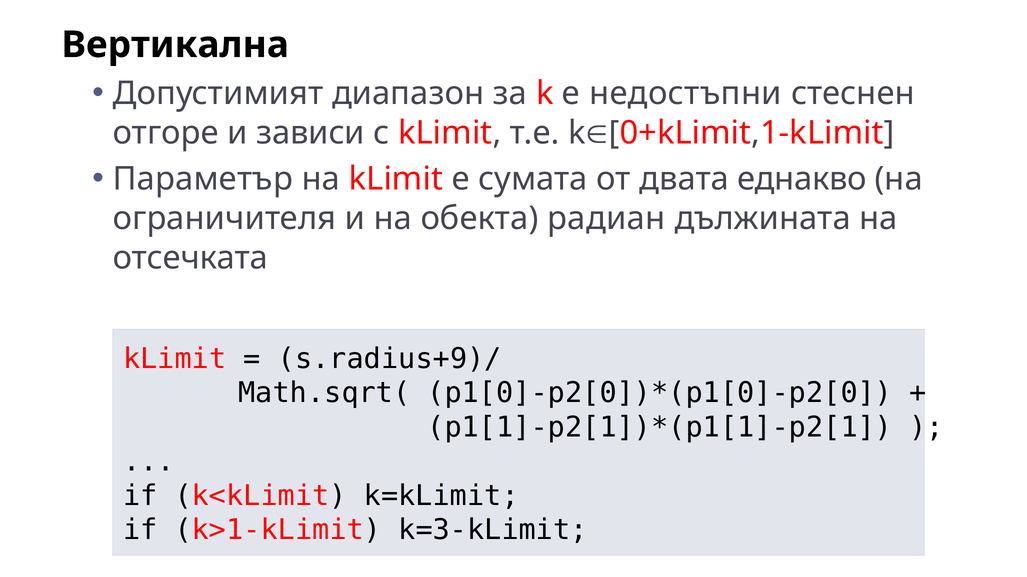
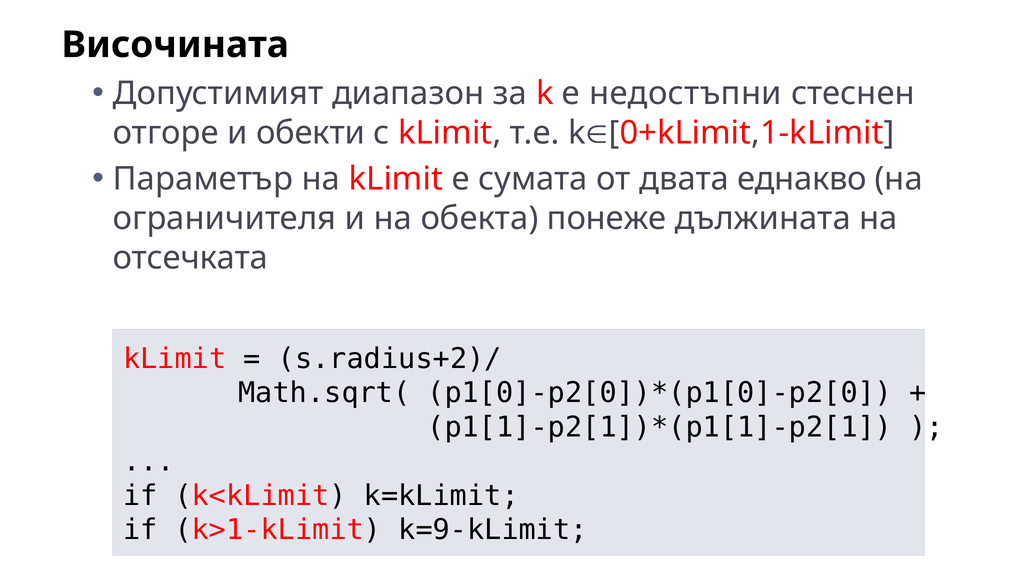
Вертикална: Вертикална -> Височината (175, 45)
зависи: зависи -> обекти (311, 133)
радиан: радиан -> понеже (607, 219)
s.radius+9)/: s.radius+9)/ -> s.radius+2)/ (390, 359)
k=3-kLimit: k=3-kLimit -> k=9-kLimit (493, 530)
